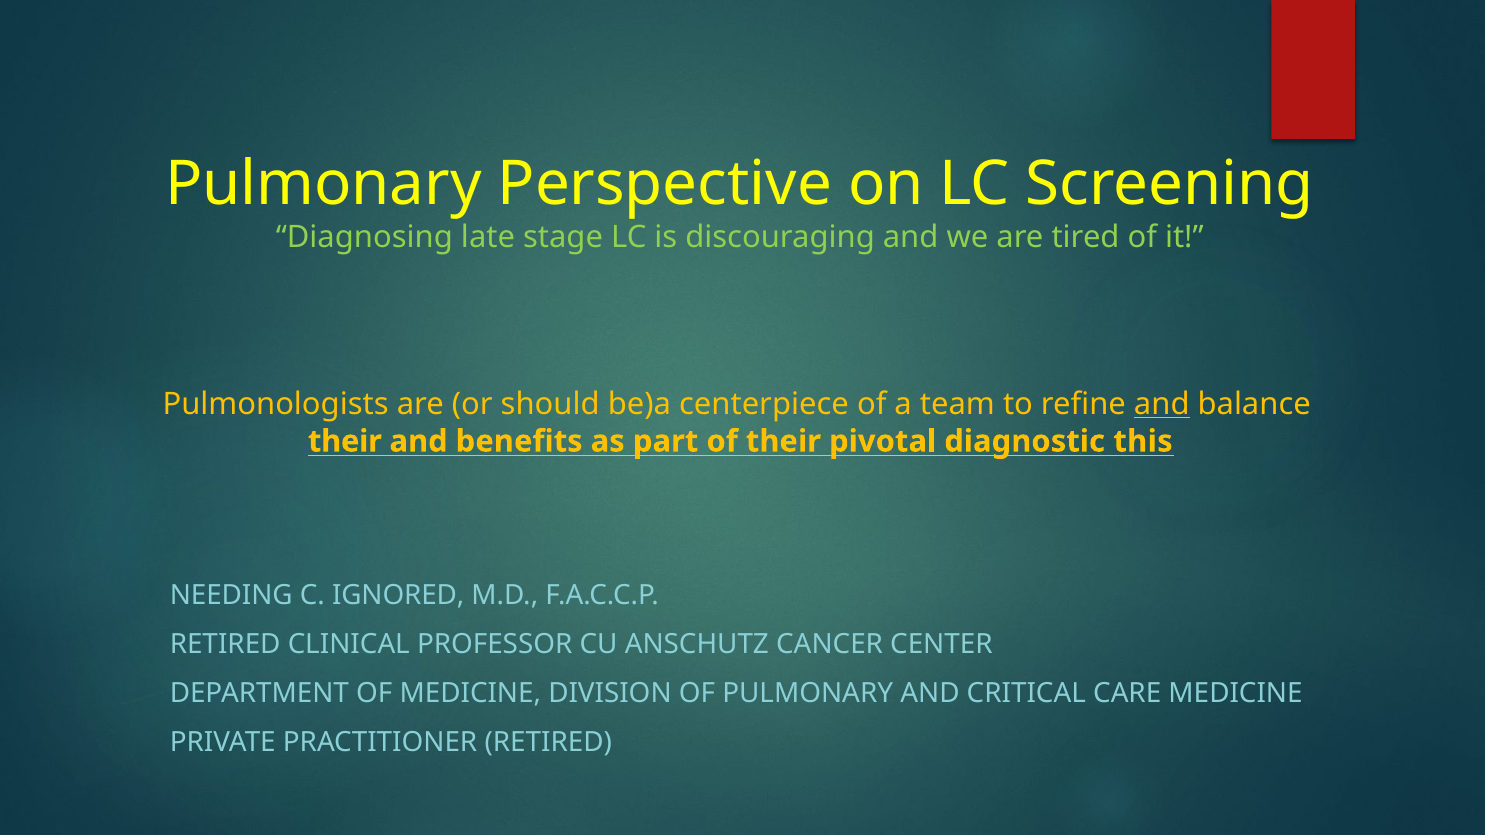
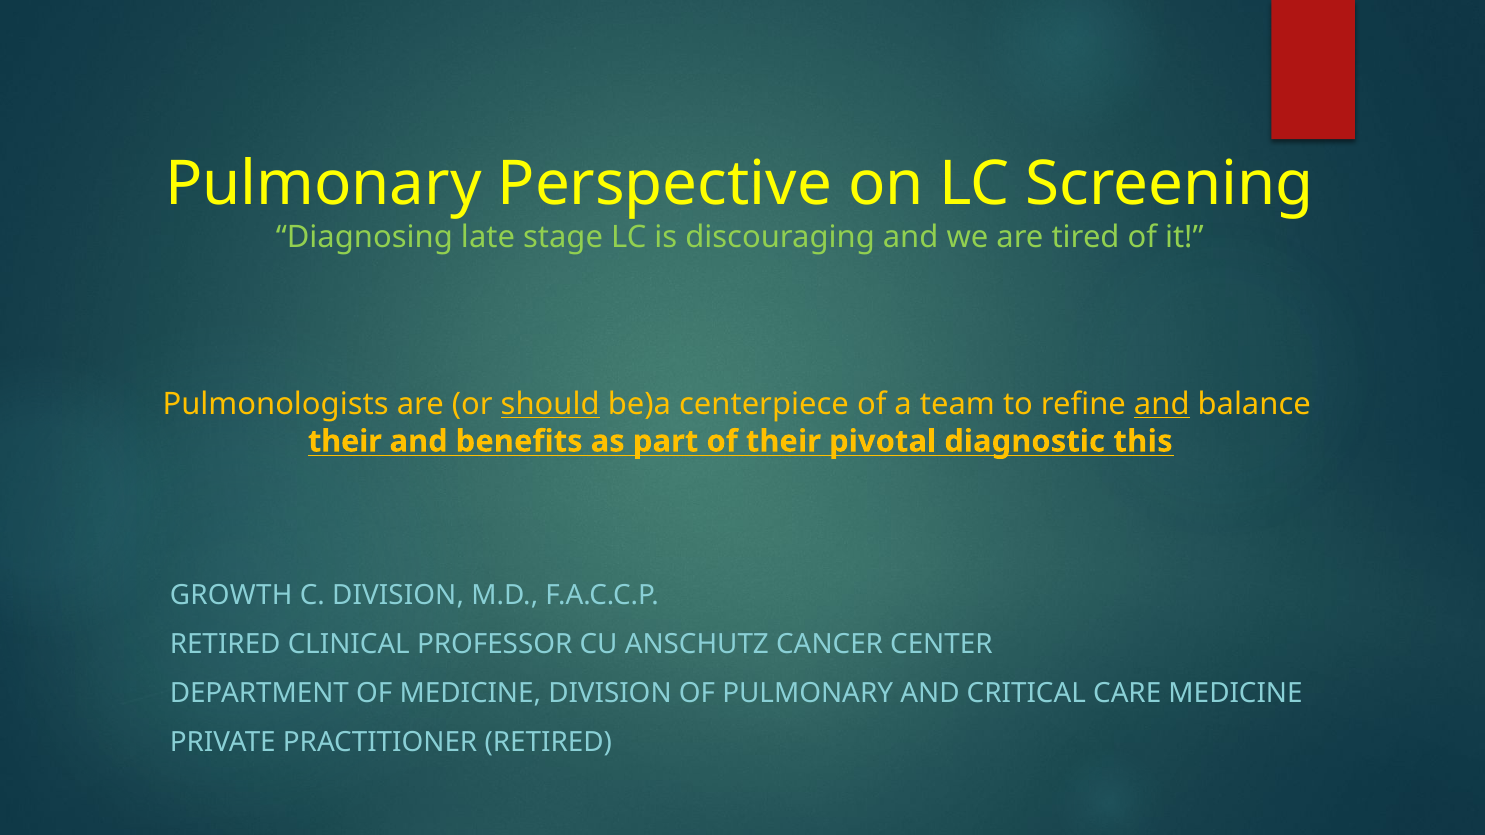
should underline: none -> present (550, 404)
NEEDING: NEEDING -> GROWTH (231, 596)
C IGNORED: IGNORED -> DIVISION (398, 596)
